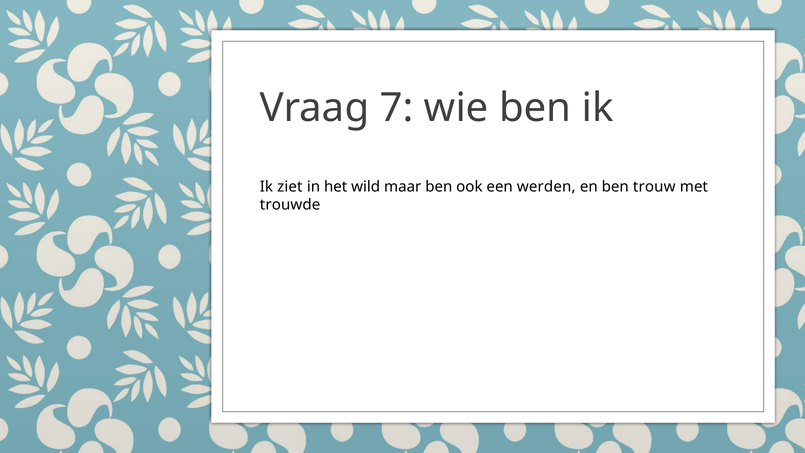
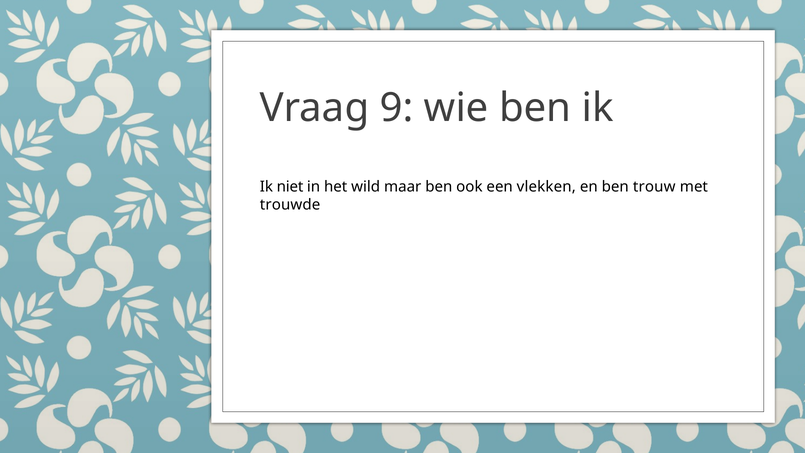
7: 7 -> 9 (397, 108)
ziet: ziet -> niet (290, 187)
werden: werden -> vlekken (546, 187)
